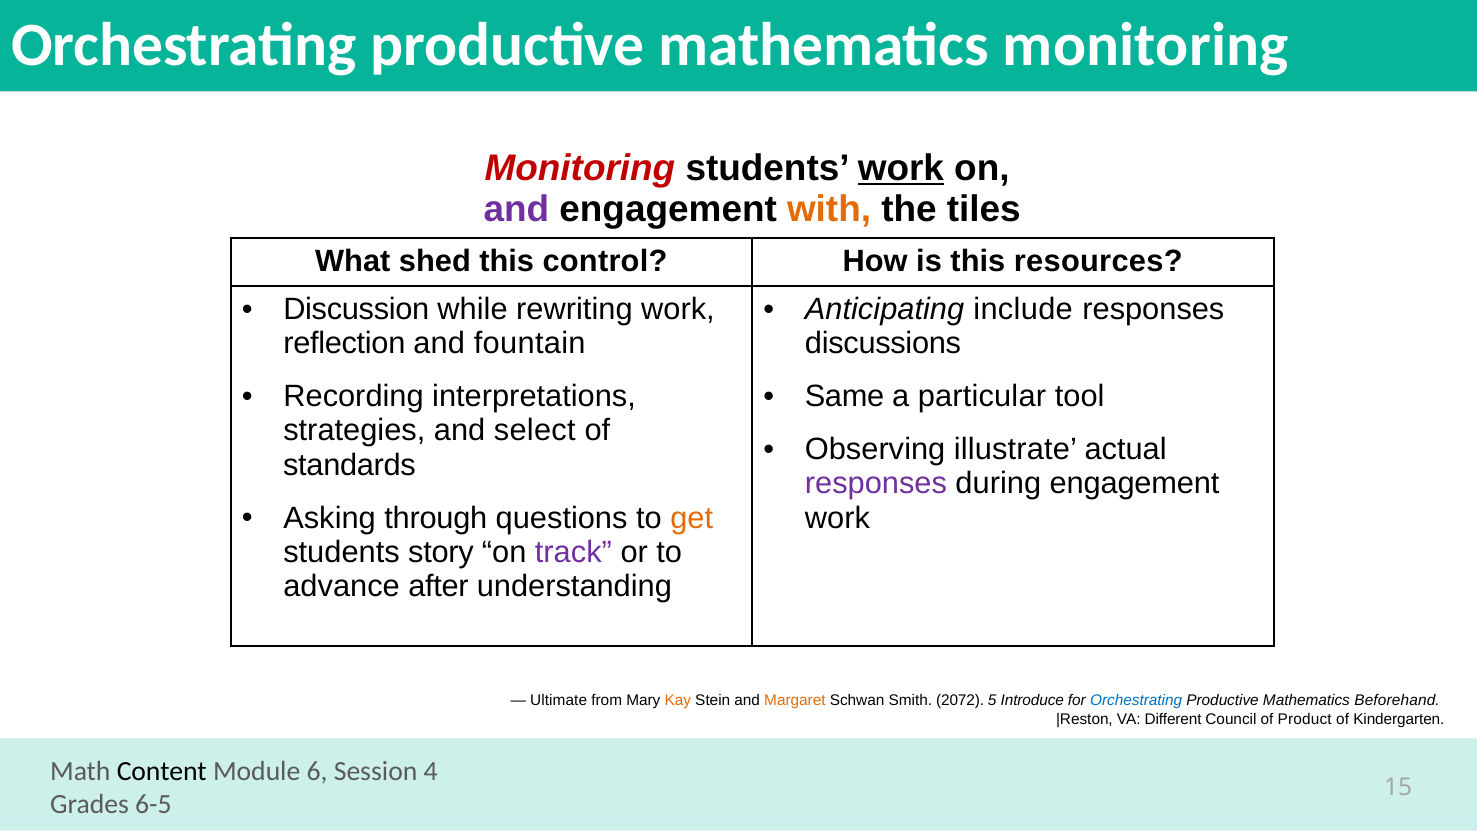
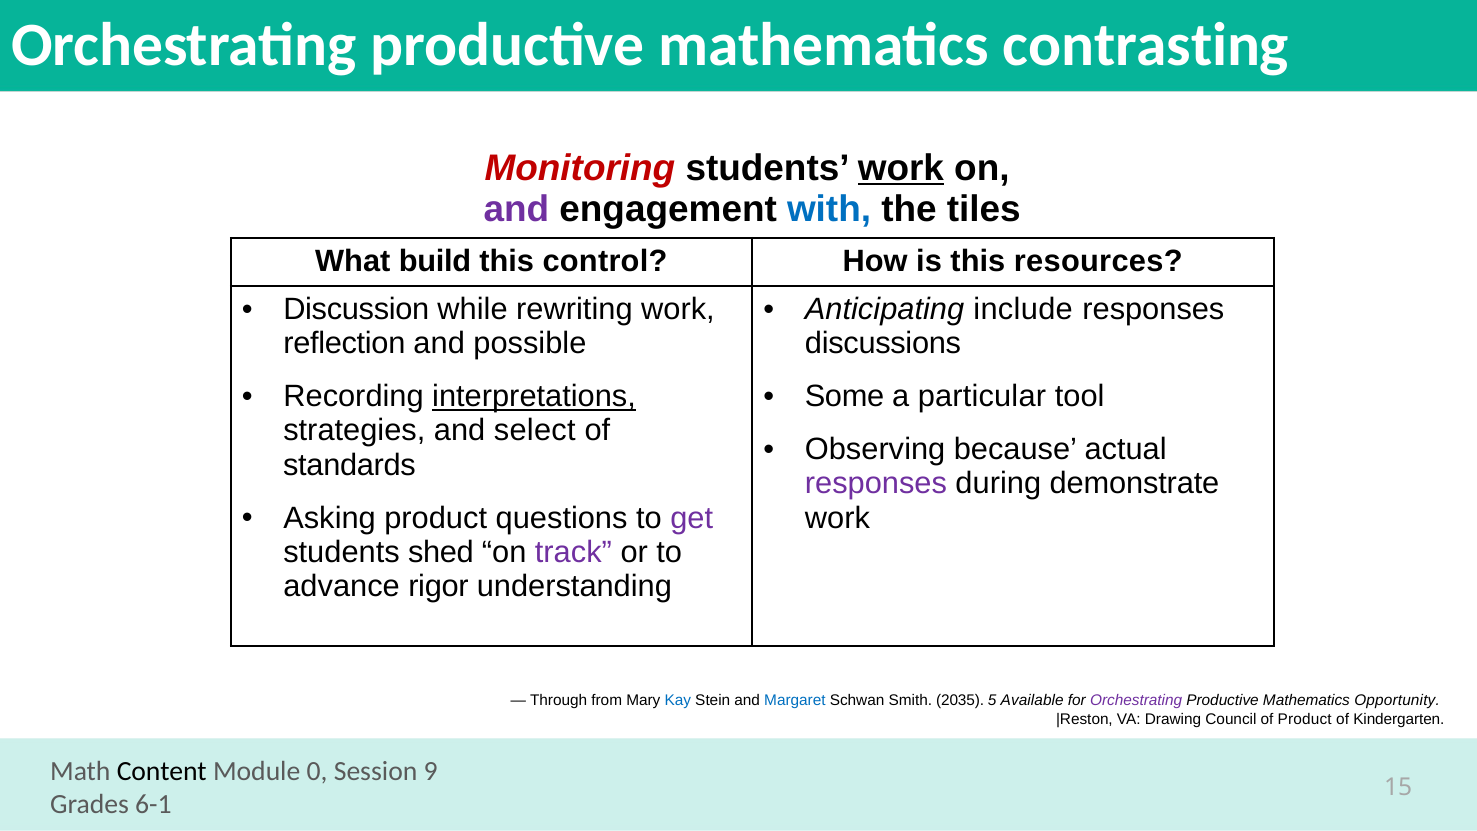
mathematics monitoring: monitoring -> contrasting (1146, 45)
with colour: orange -> blue (829, 209)
shed: shed -> build (435, 261)
fountain: fountain -> possible (530, 344)
interpretations underline: none -> present (534, 396)
Same: Same -> Some (845, 396)
illustrate: illustrate -> because (1015, 449)
during engagement: engagement -> demonstrate (1135, 483)
Asking through: through -> product (436, 518)
get colour: orange -> purple (692, 518)
story: story -> shed (441, 552)
after: after -> rigor (438, 586)
Ultimate: Ultimate -> Through (559, 701)
Kay colour: orange -> blue (678, 701)
Margaret colour: orange -> blue (795, 701)
2072: 2072 -> 2035 (960, 701)
Introduce: Introduce -> Available (1032, 701)
Orchestrating colour: blue -> purple (1136, 701)
Beforehand: Beforehand -> Opportunity (1397, 701)
Different: Different -> Drawing (1173, 719)
6: 6 -> 0 (317, 771)
4: 4 -> 9 (431, 771)
6-5: 6-5 -> 6-1 (153, 804)
